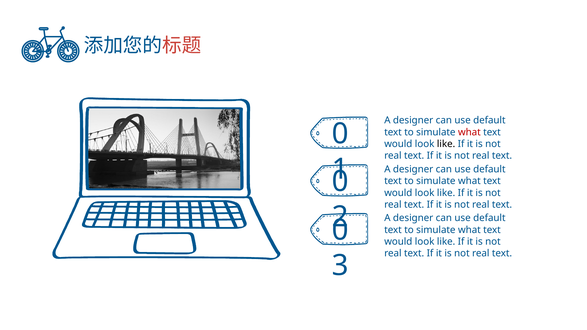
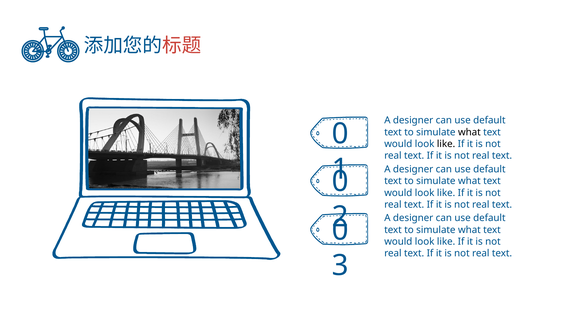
what colour: red -> black (469, 132)
